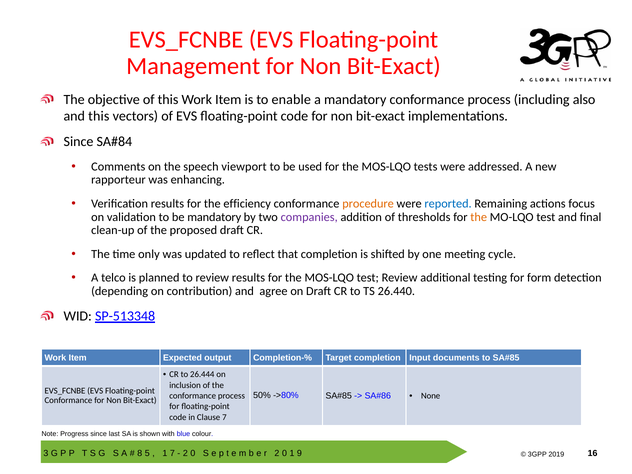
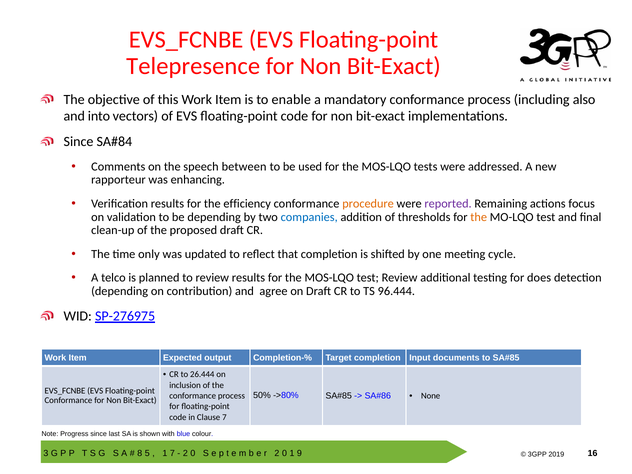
Management: Management -> Telepresence (193, 66)
and this: this -> into (99, 116)
viewport: viewport -> between (244, 167)
reported colour: blue -> purple (448, 204)
be mandatory: mandatory -> depending (214, 217)
companies colour: purple -> blue (309, 217)
form: form -> does (539, 278)
26.440: 26.440 -> 96.444 (396, 291)
SP-513348: SP-513348 -> SP-276975 (125, 316)
